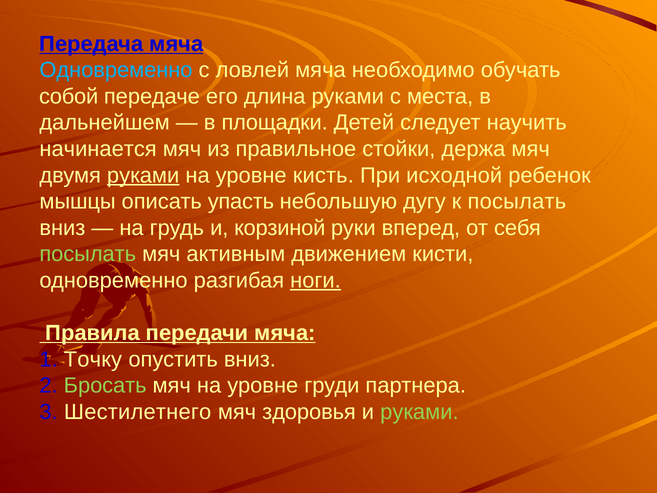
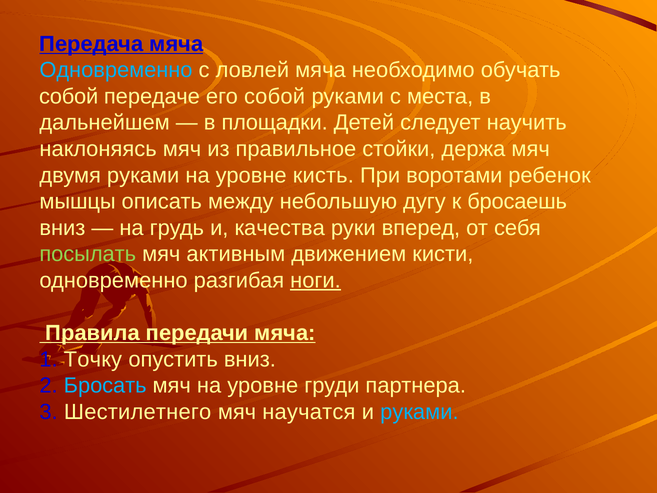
его длина: длина -> собой (275, 96)
начинается: начинается -> наклоняясь (98, 149)
руками underline: present -> none (143, 175)
исходной: исходной -> воротами (454, 175)
упасть: упасть -> между (241, 201)
к посылать: посылать -> бросаешь (517, 201)
корзиной: корзиной -> качества (280, 228)
Бросать colour: light green -> light blue (105, 385)
здоровья: здоровья -> научатся (309, 412)
руками colour: light green -> light blue (419, 412)
